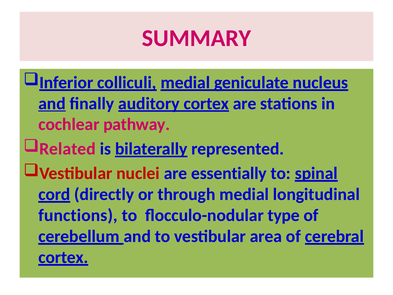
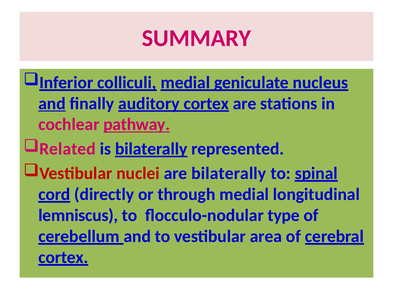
pathway underline: none -> present (137, 124)
are essentially: essentially -> bilaterally (229, 173)
functions: functions -> lemniscus (78, 215)
